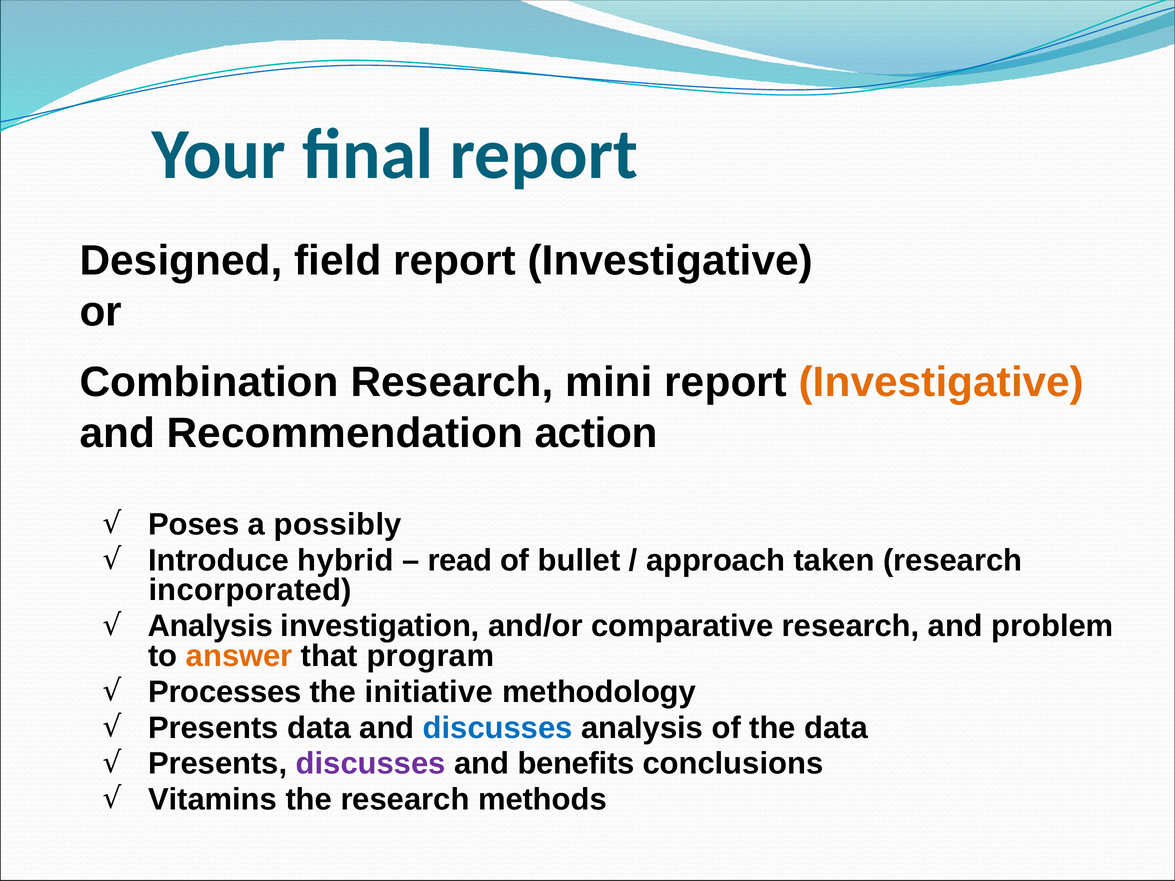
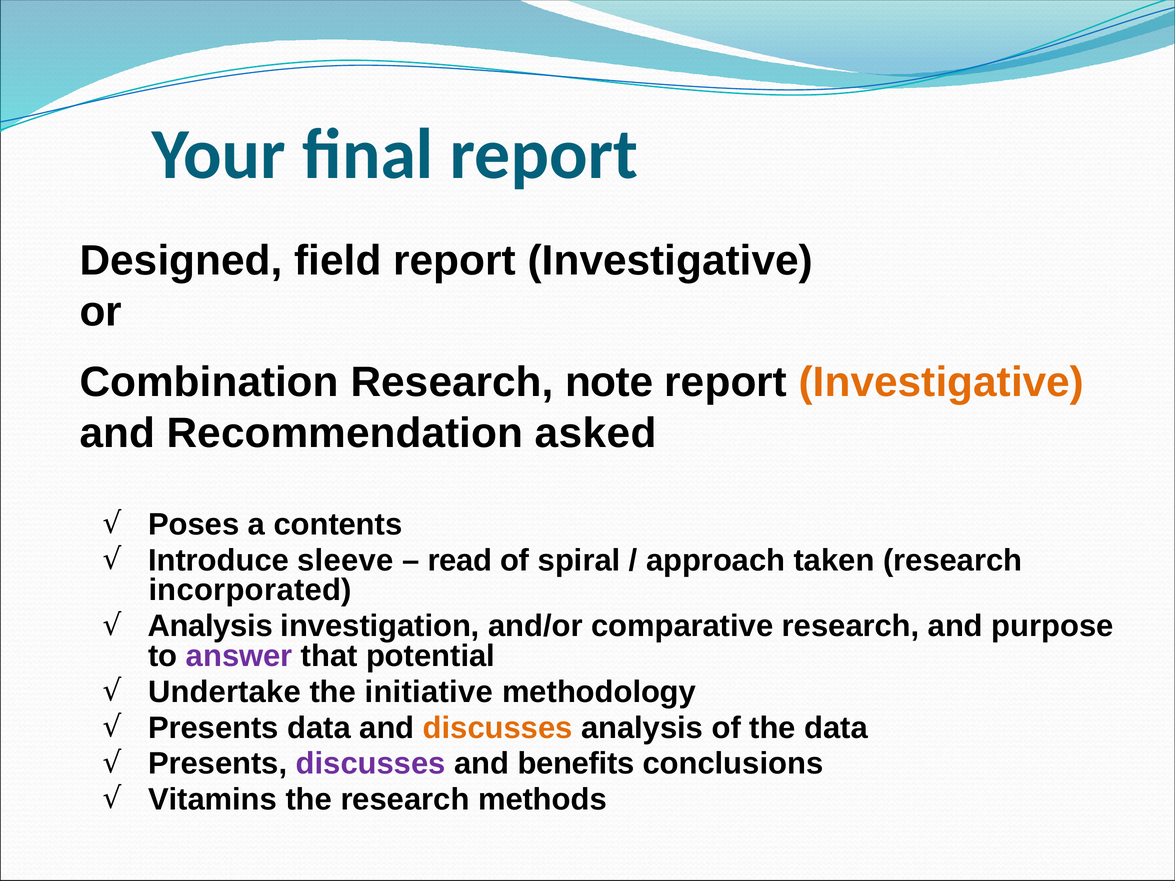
mini: mini -> note (609, 382)
action: action -> asked (596, 433)
possibly: possibly -> contents (338, 525)
hybrid: hybrid -> sleeve (345, 561)
bullet: bullet -> spiral (579, 561)
problem: problem -> purpose (1052, 626)
answer colour: orange -> purple (239, 656)
program: program -> potential (431, 656)
Processes: Processes -> Undertake (225, 692)
discusses colour: blue -> orange (498, 728)
